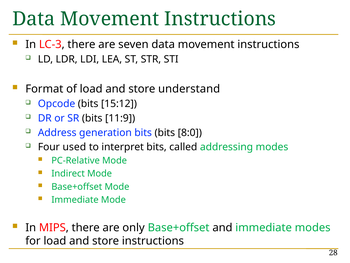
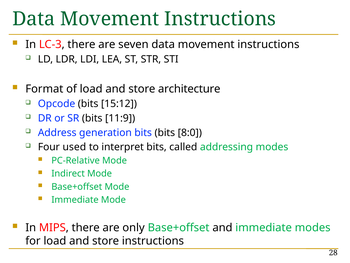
understand: understand -> architecture (189, 89)
